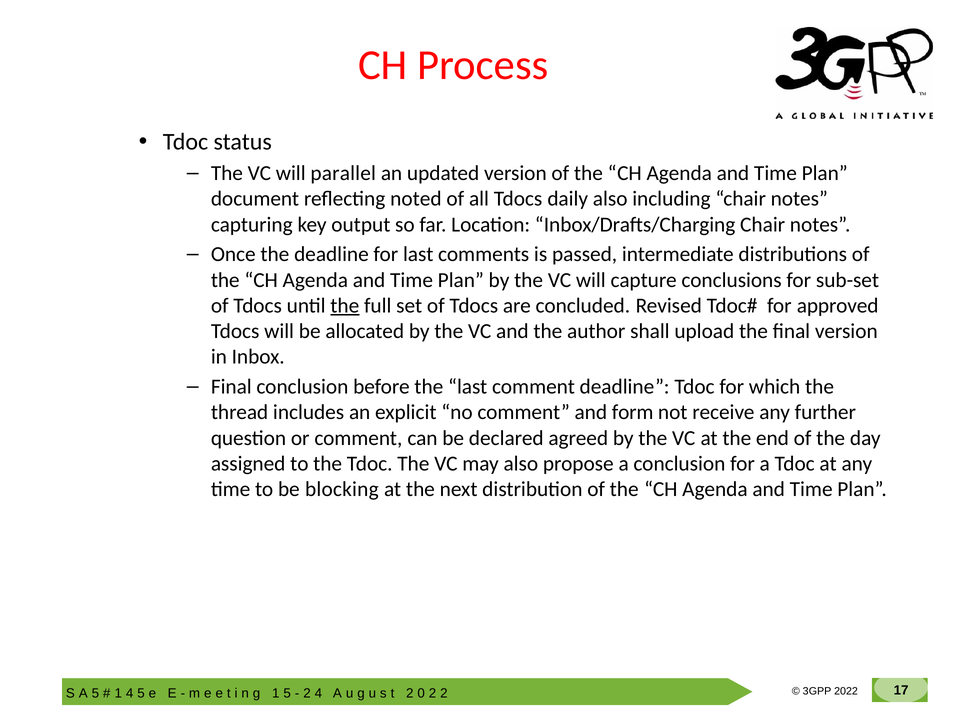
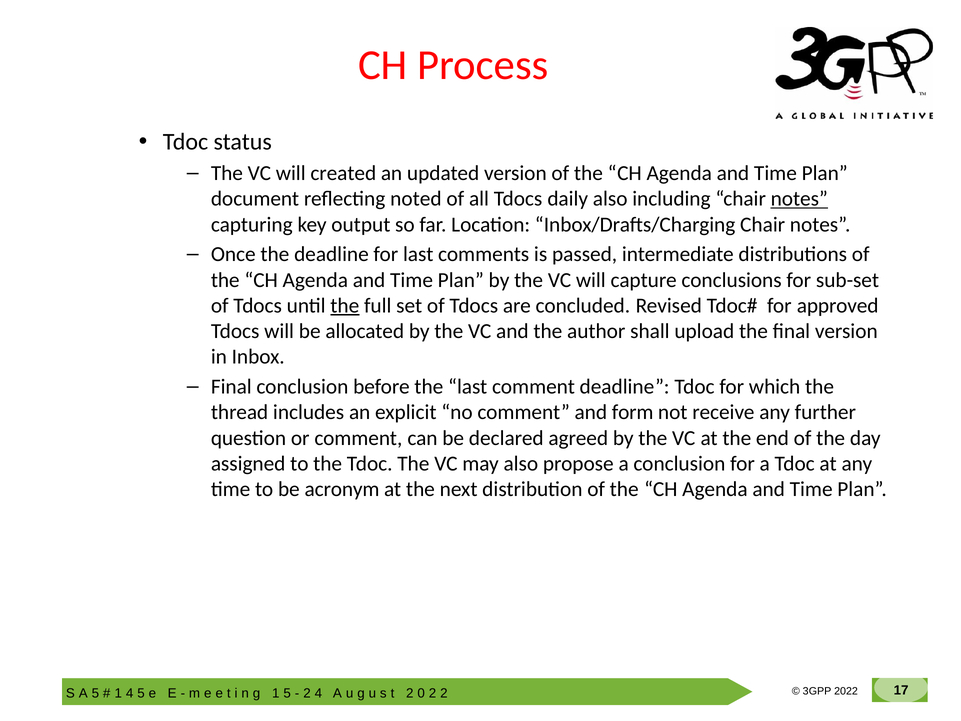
parallel: parallel -> created (343, 173)
notes underline: none -> present (799, 199)
blocking: blocking -> acronym (342, 489)
